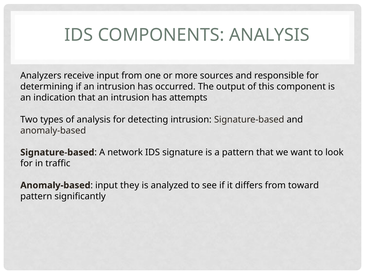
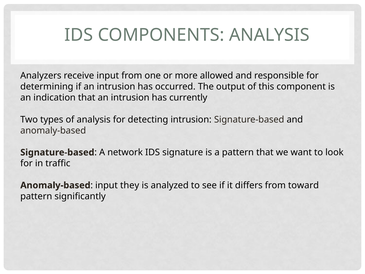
sources: sources -> allowed (217, 76)
attempts: attempts -> currently (188, 98)
